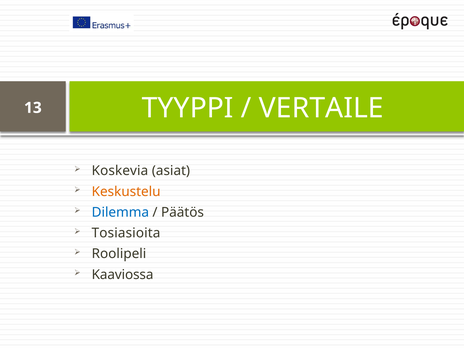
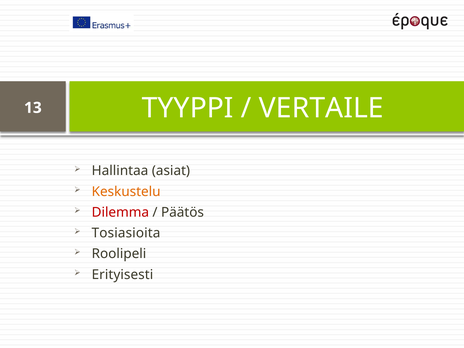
Koskevia: Koskevia -> Hallintaa (120, 171)
Dilemma colour: blue -> red (120, 212)
Kaaviossa: Kaaviossa -> Erityisesti (122, 275)
